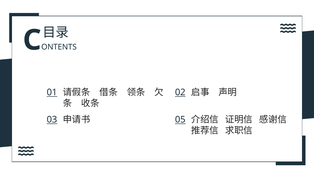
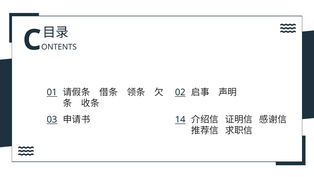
05: 05 -> 14 (180, 119)
